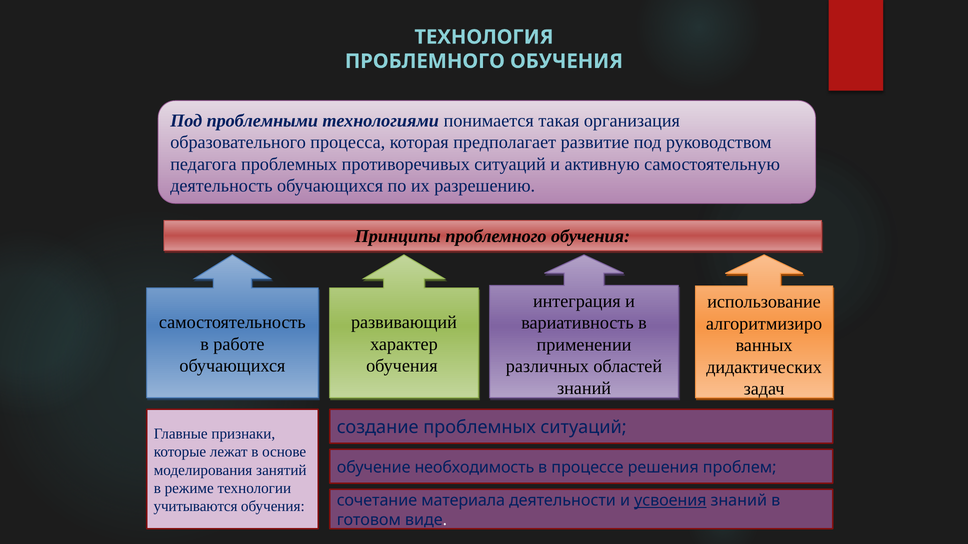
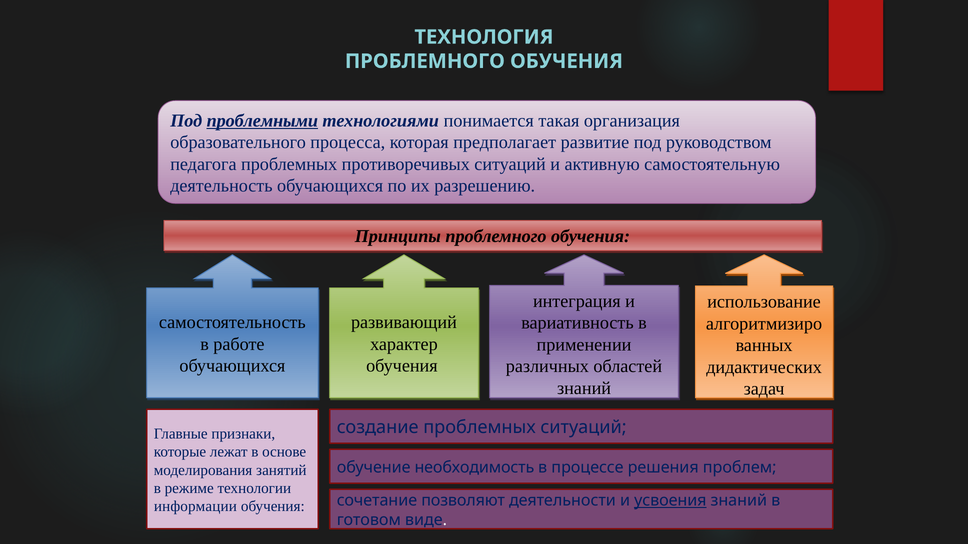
проблемными underline: none -> present (262, 121)
материала: материала -> позволяют (463, 501)
учитываются: учитываются -> информации (195, 507)
